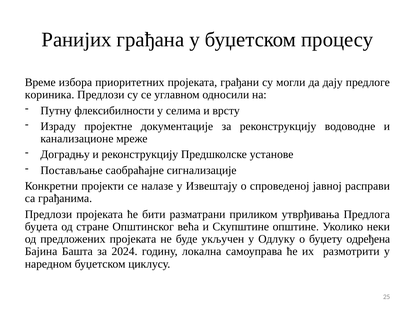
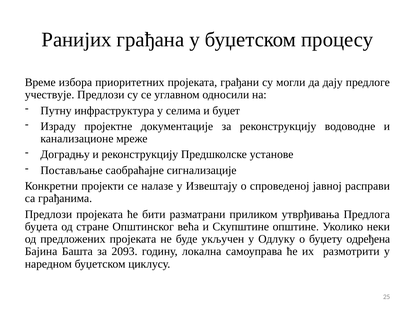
кориника: кориника -> учествује (50, 95)
флексибилности: флексибилности -> инфраструктура (114, 111)
врсту: врсту -> буџет (226, 111)
2024: 2024 -> 2093 (124, 252)
